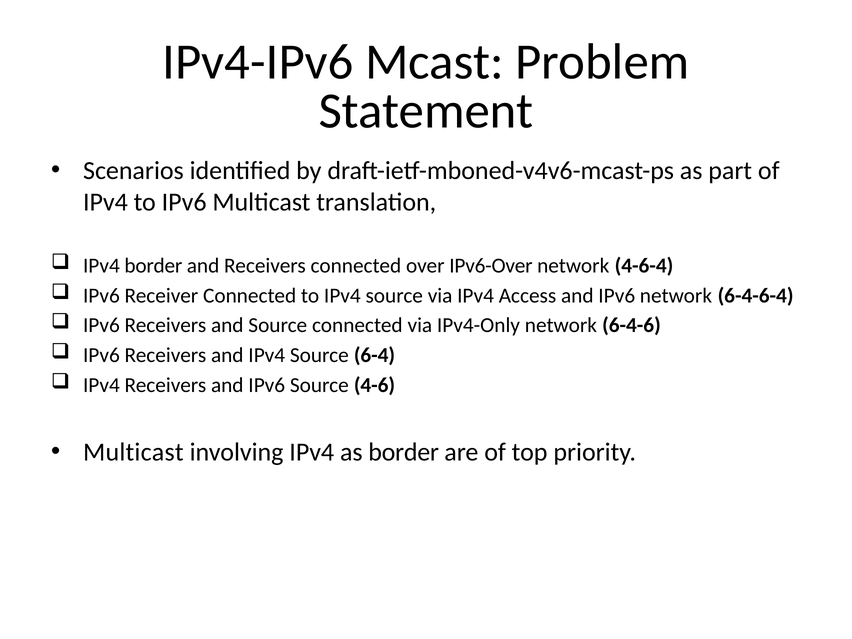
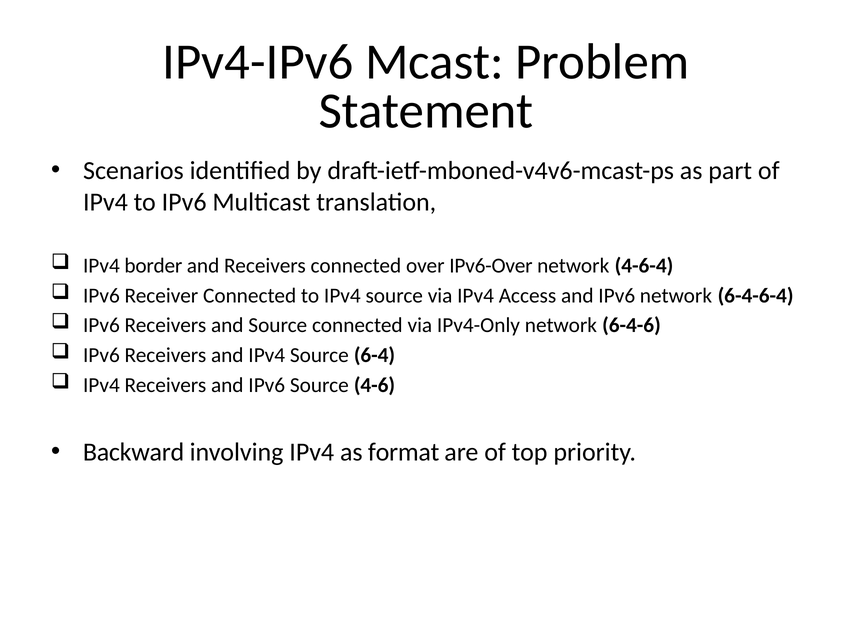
Multicast: Multicast -> Backward (134, 452)
as border: border -> format (404, 452)
